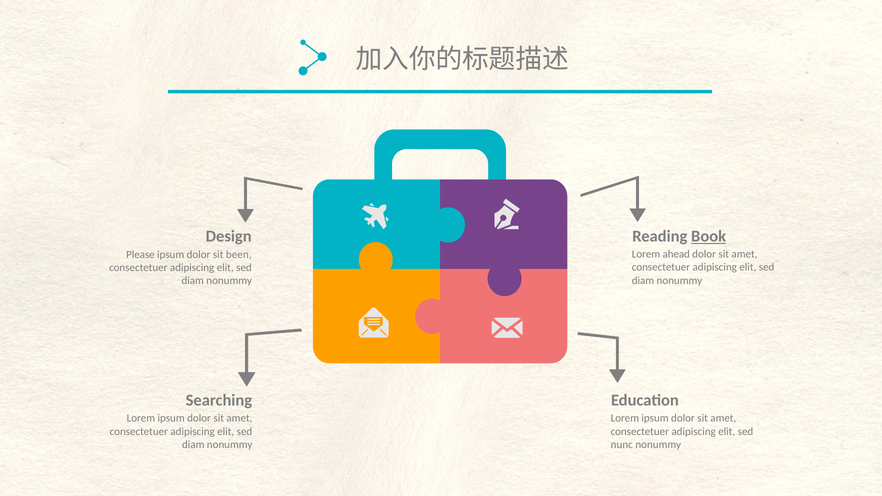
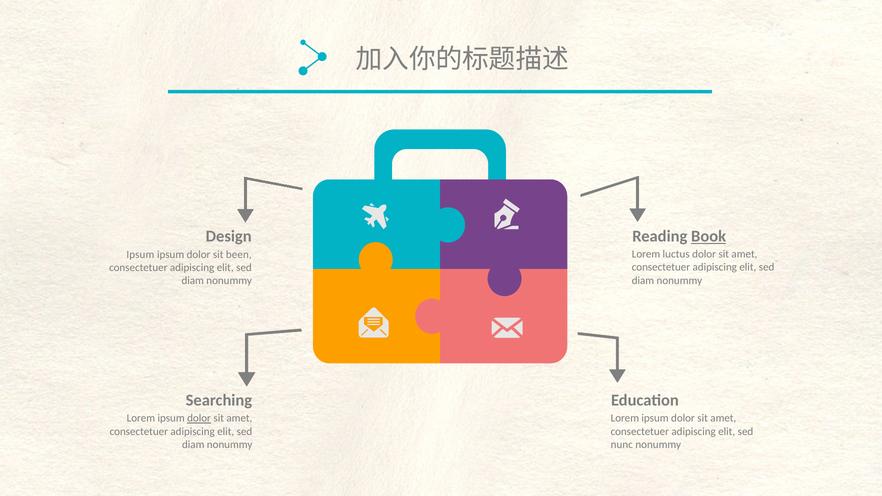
ahead: ahead -> luctus (676, 254)
Please: Please -> Ipsum (140, 255)
dolor underline: none -> present (199, 418)
